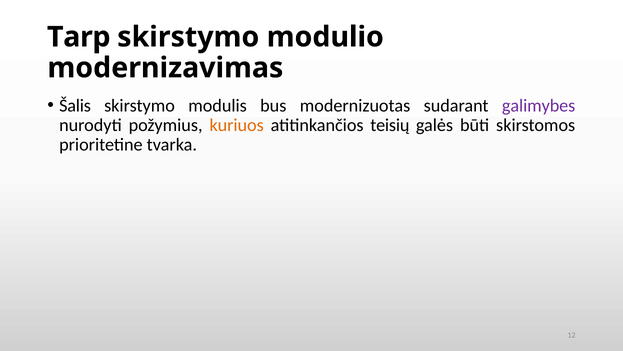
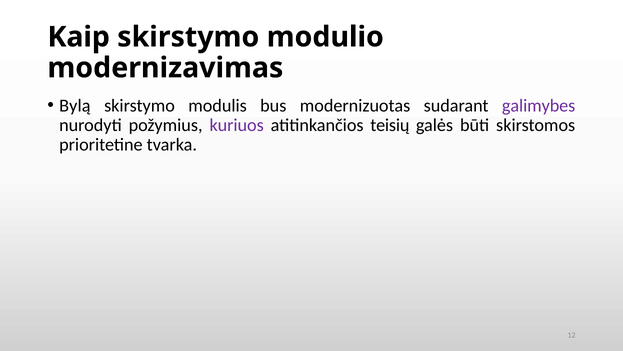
Tarp: Tarp -> Kaip (79, 37)
Šalis: Šalis -> Bylą (75, 105)
kuriuos colour: orange -> purple (237, 125)
